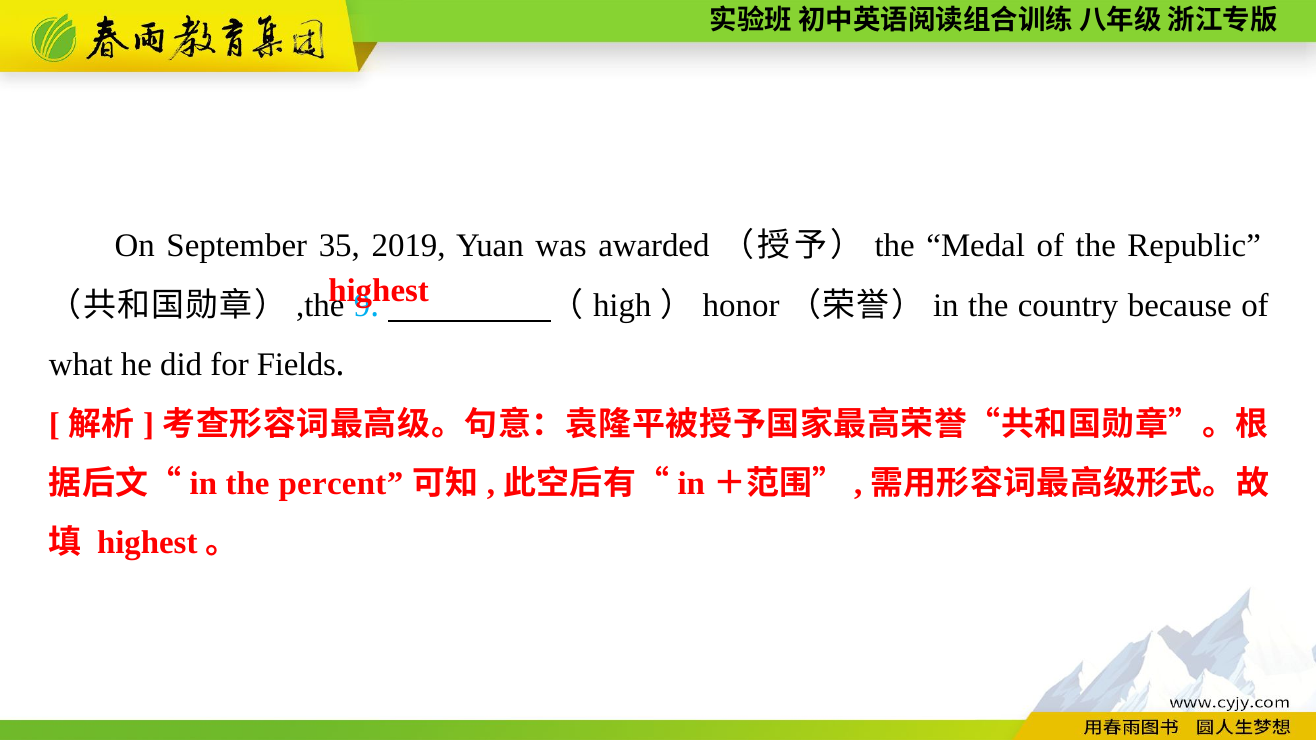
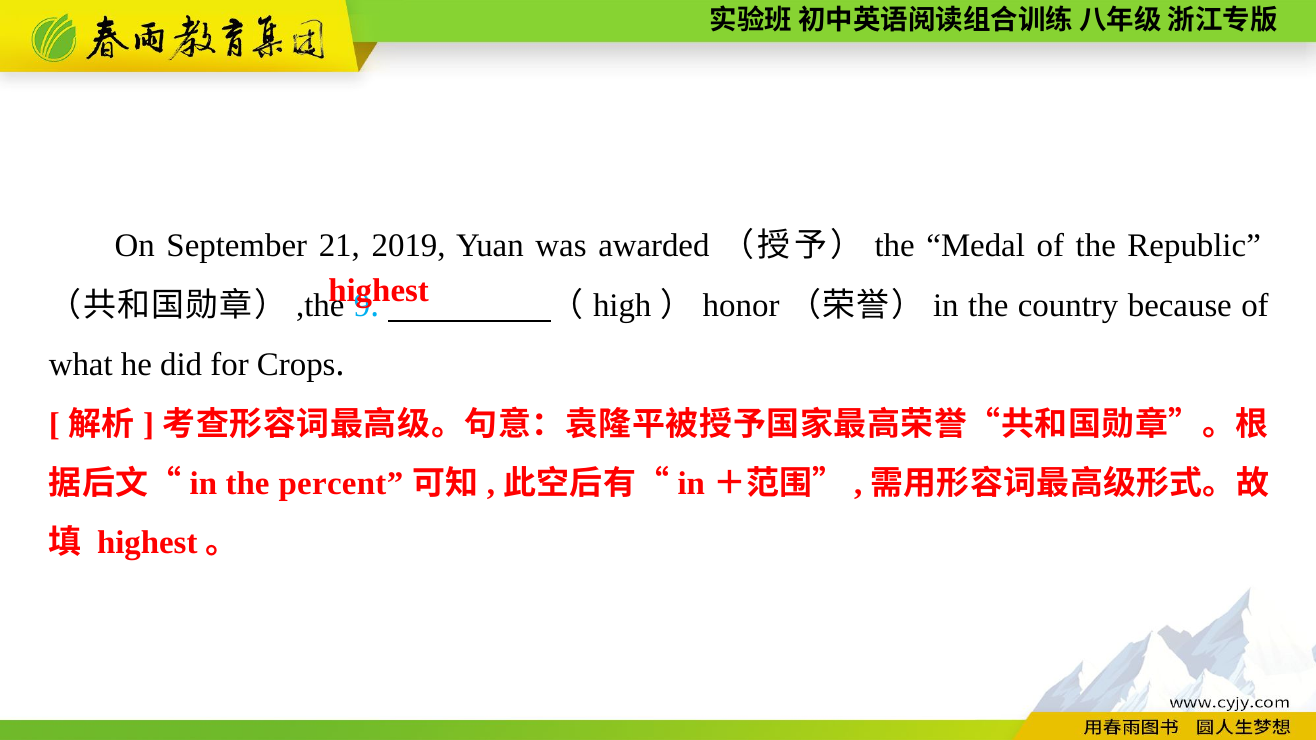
35: 35 -> 21 (339, 246)
Fields: Fields -> Crops (296, 365)
